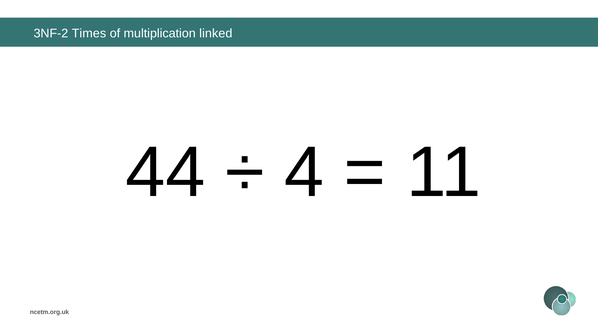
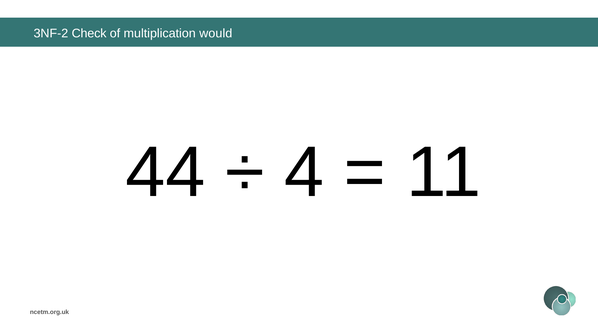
Times: Times -> Check (89, 33)
linked: linked -> would (216, 33)
